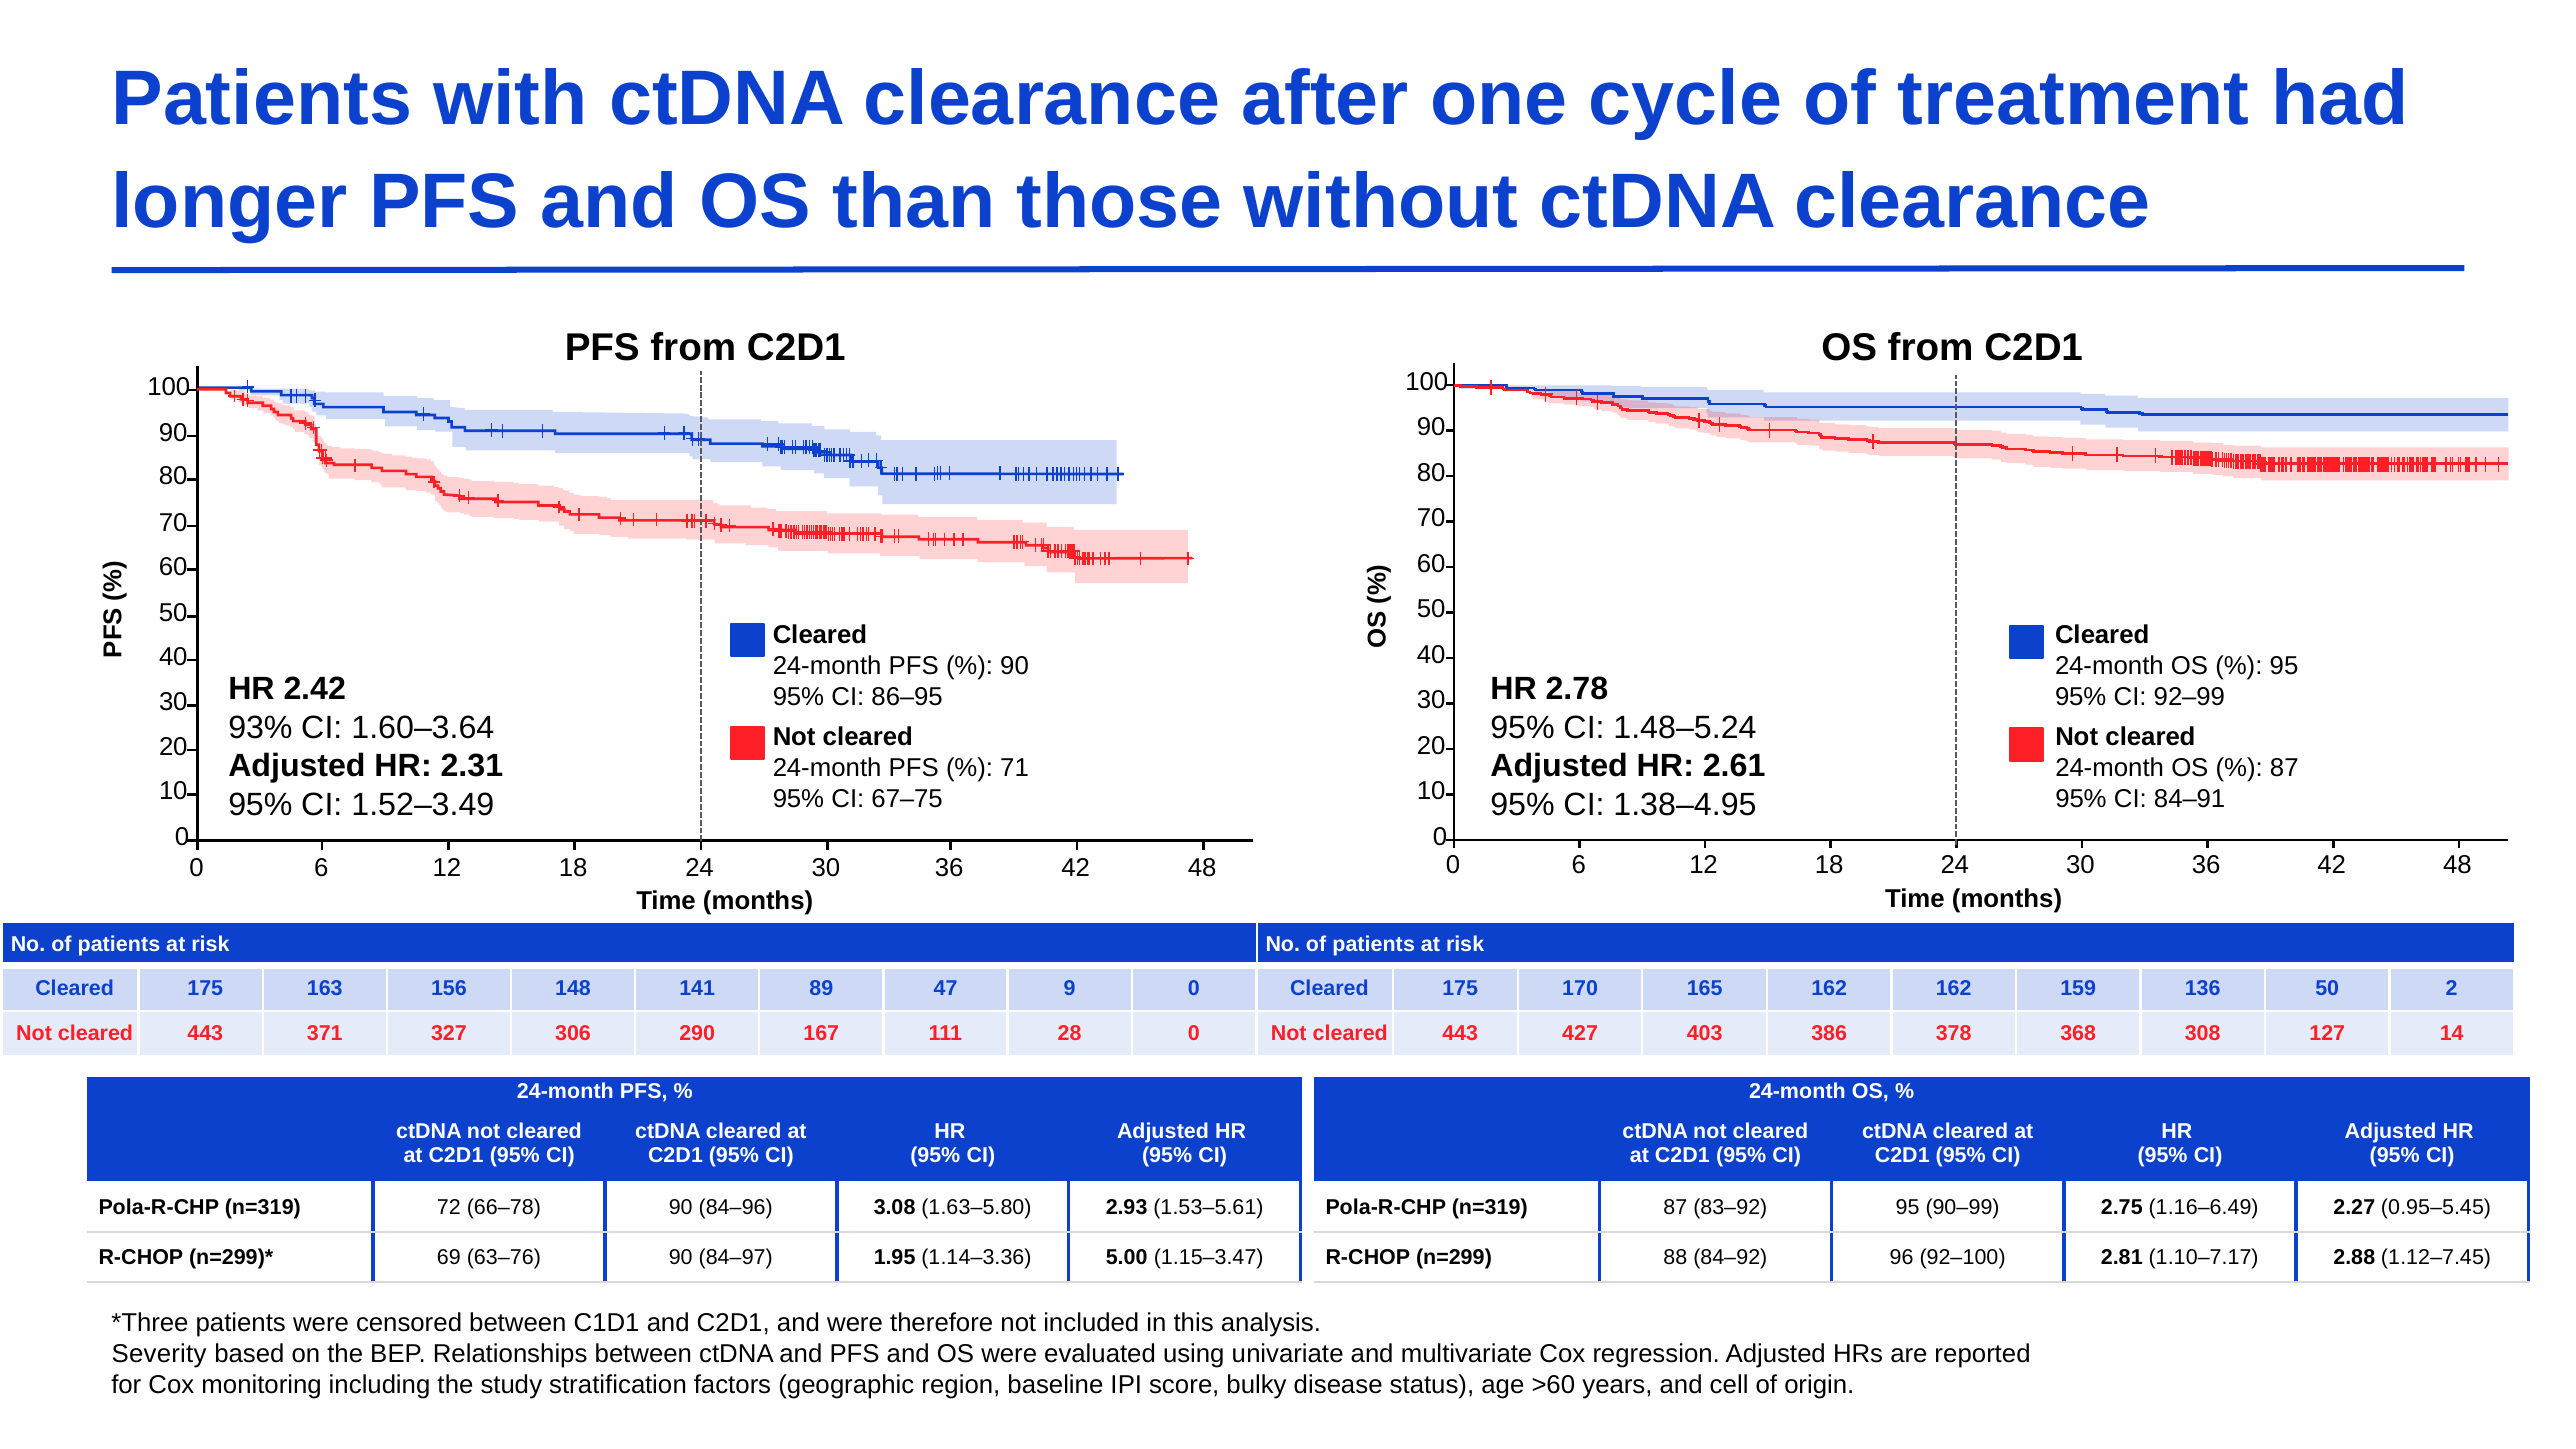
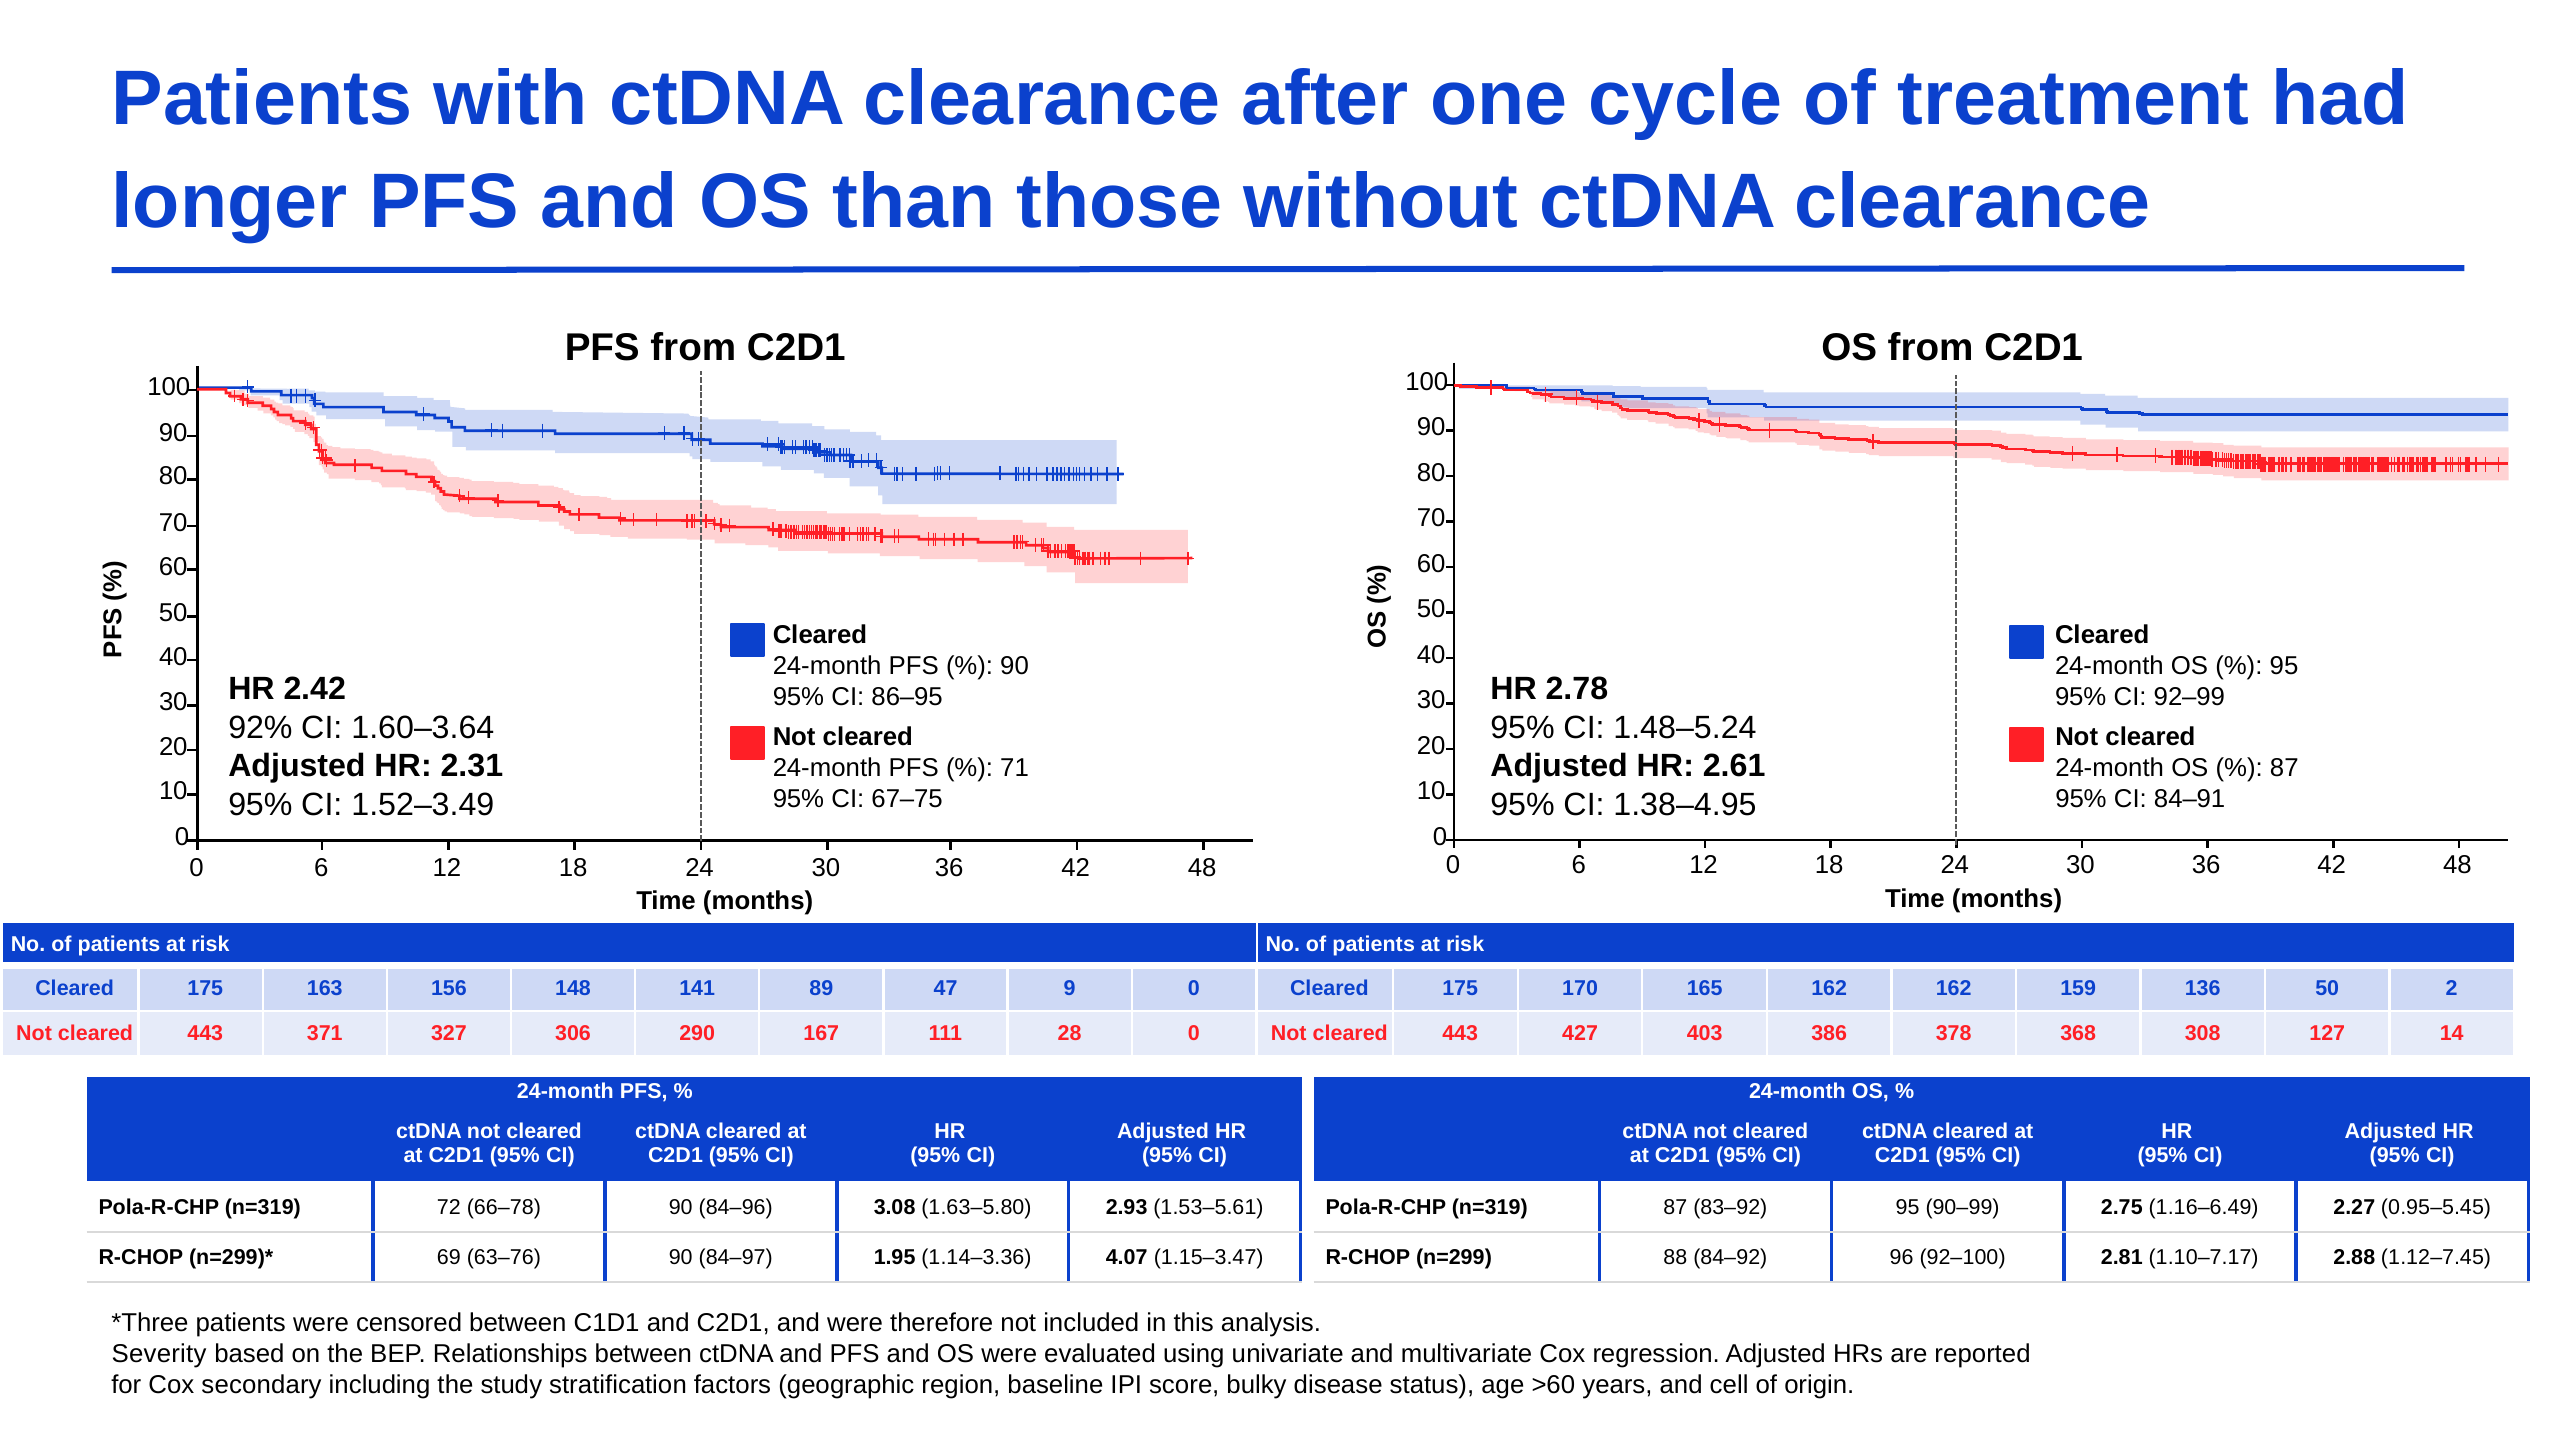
93%: 93% -> 92% (260, 727)
5.00: 5.00 -> 4.07 (1127, 1257)
monitoring: monitoring -> secondary (262, 1385)
